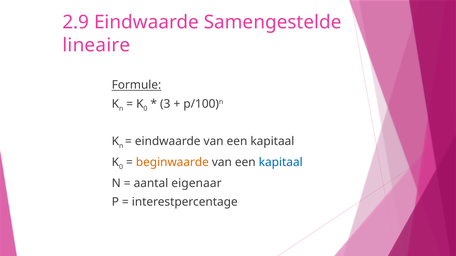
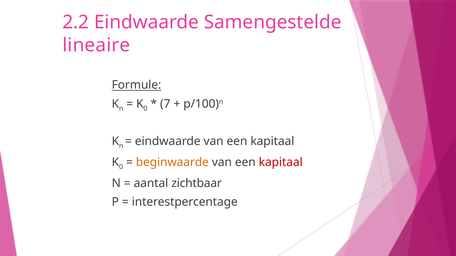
2.9: 2.9 -> 2.2 (76, 22)
3: 3 -> 7 (165, 104)
kapitaal colour: blue -> red (281, 163)
eigenaar: eigenaar -> zichtbaar (197, 183)
